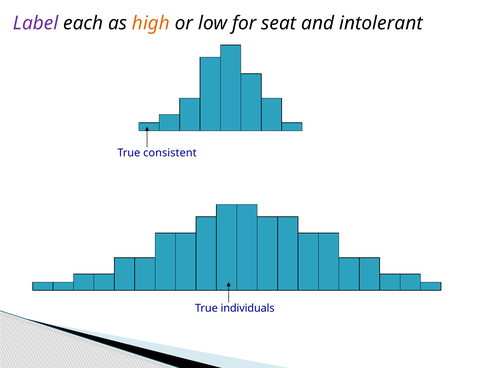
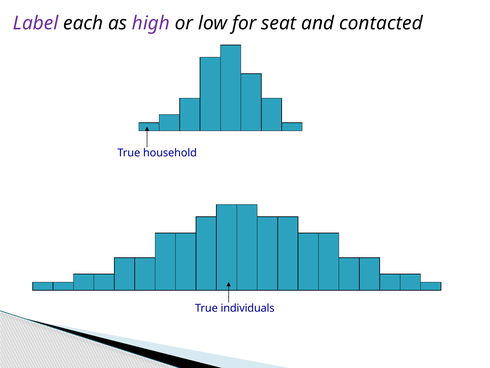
high colour: orange -> purple (151, 23)
intolerant: intolerant -> contacted (381, 23)
consistent: consistent -> household (170, 153)
